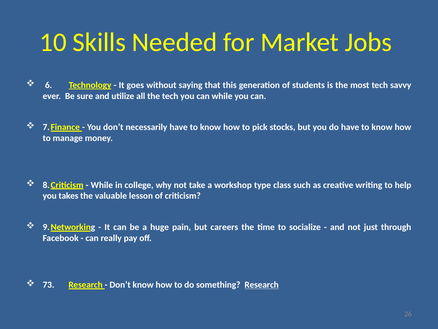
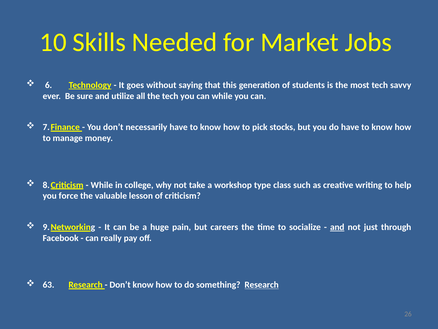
takes: takes -> force (68, 196)
and underline: none -> present (337, 227)
73: 73 -> 63 (49, 284)
